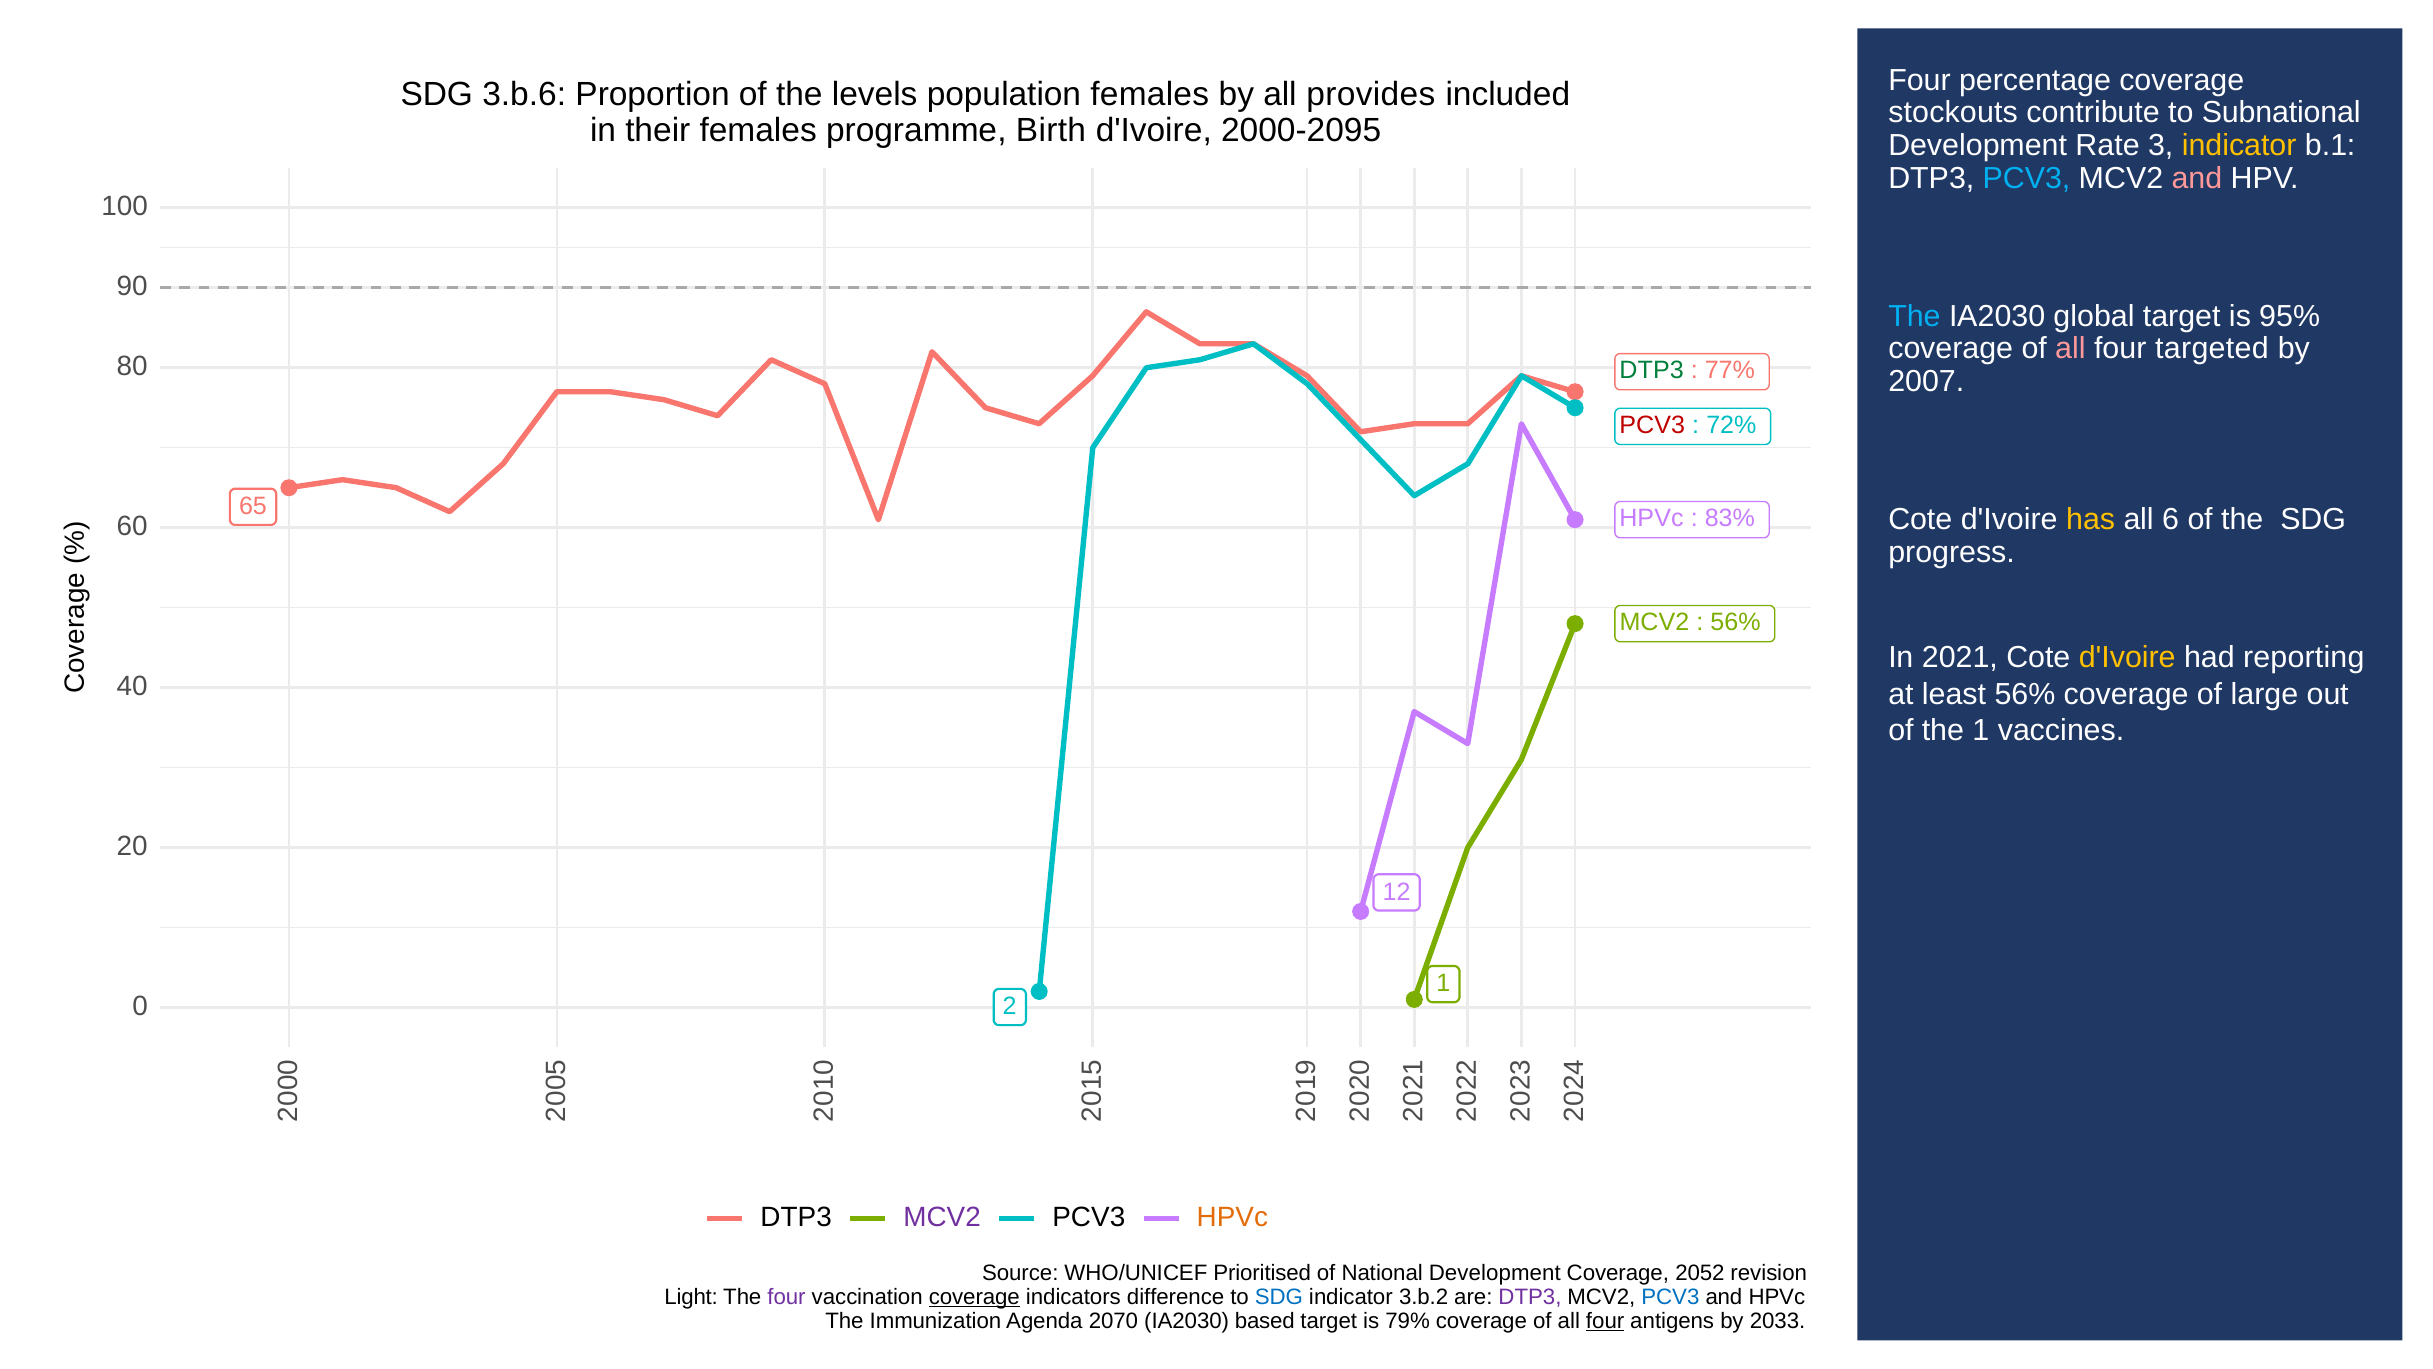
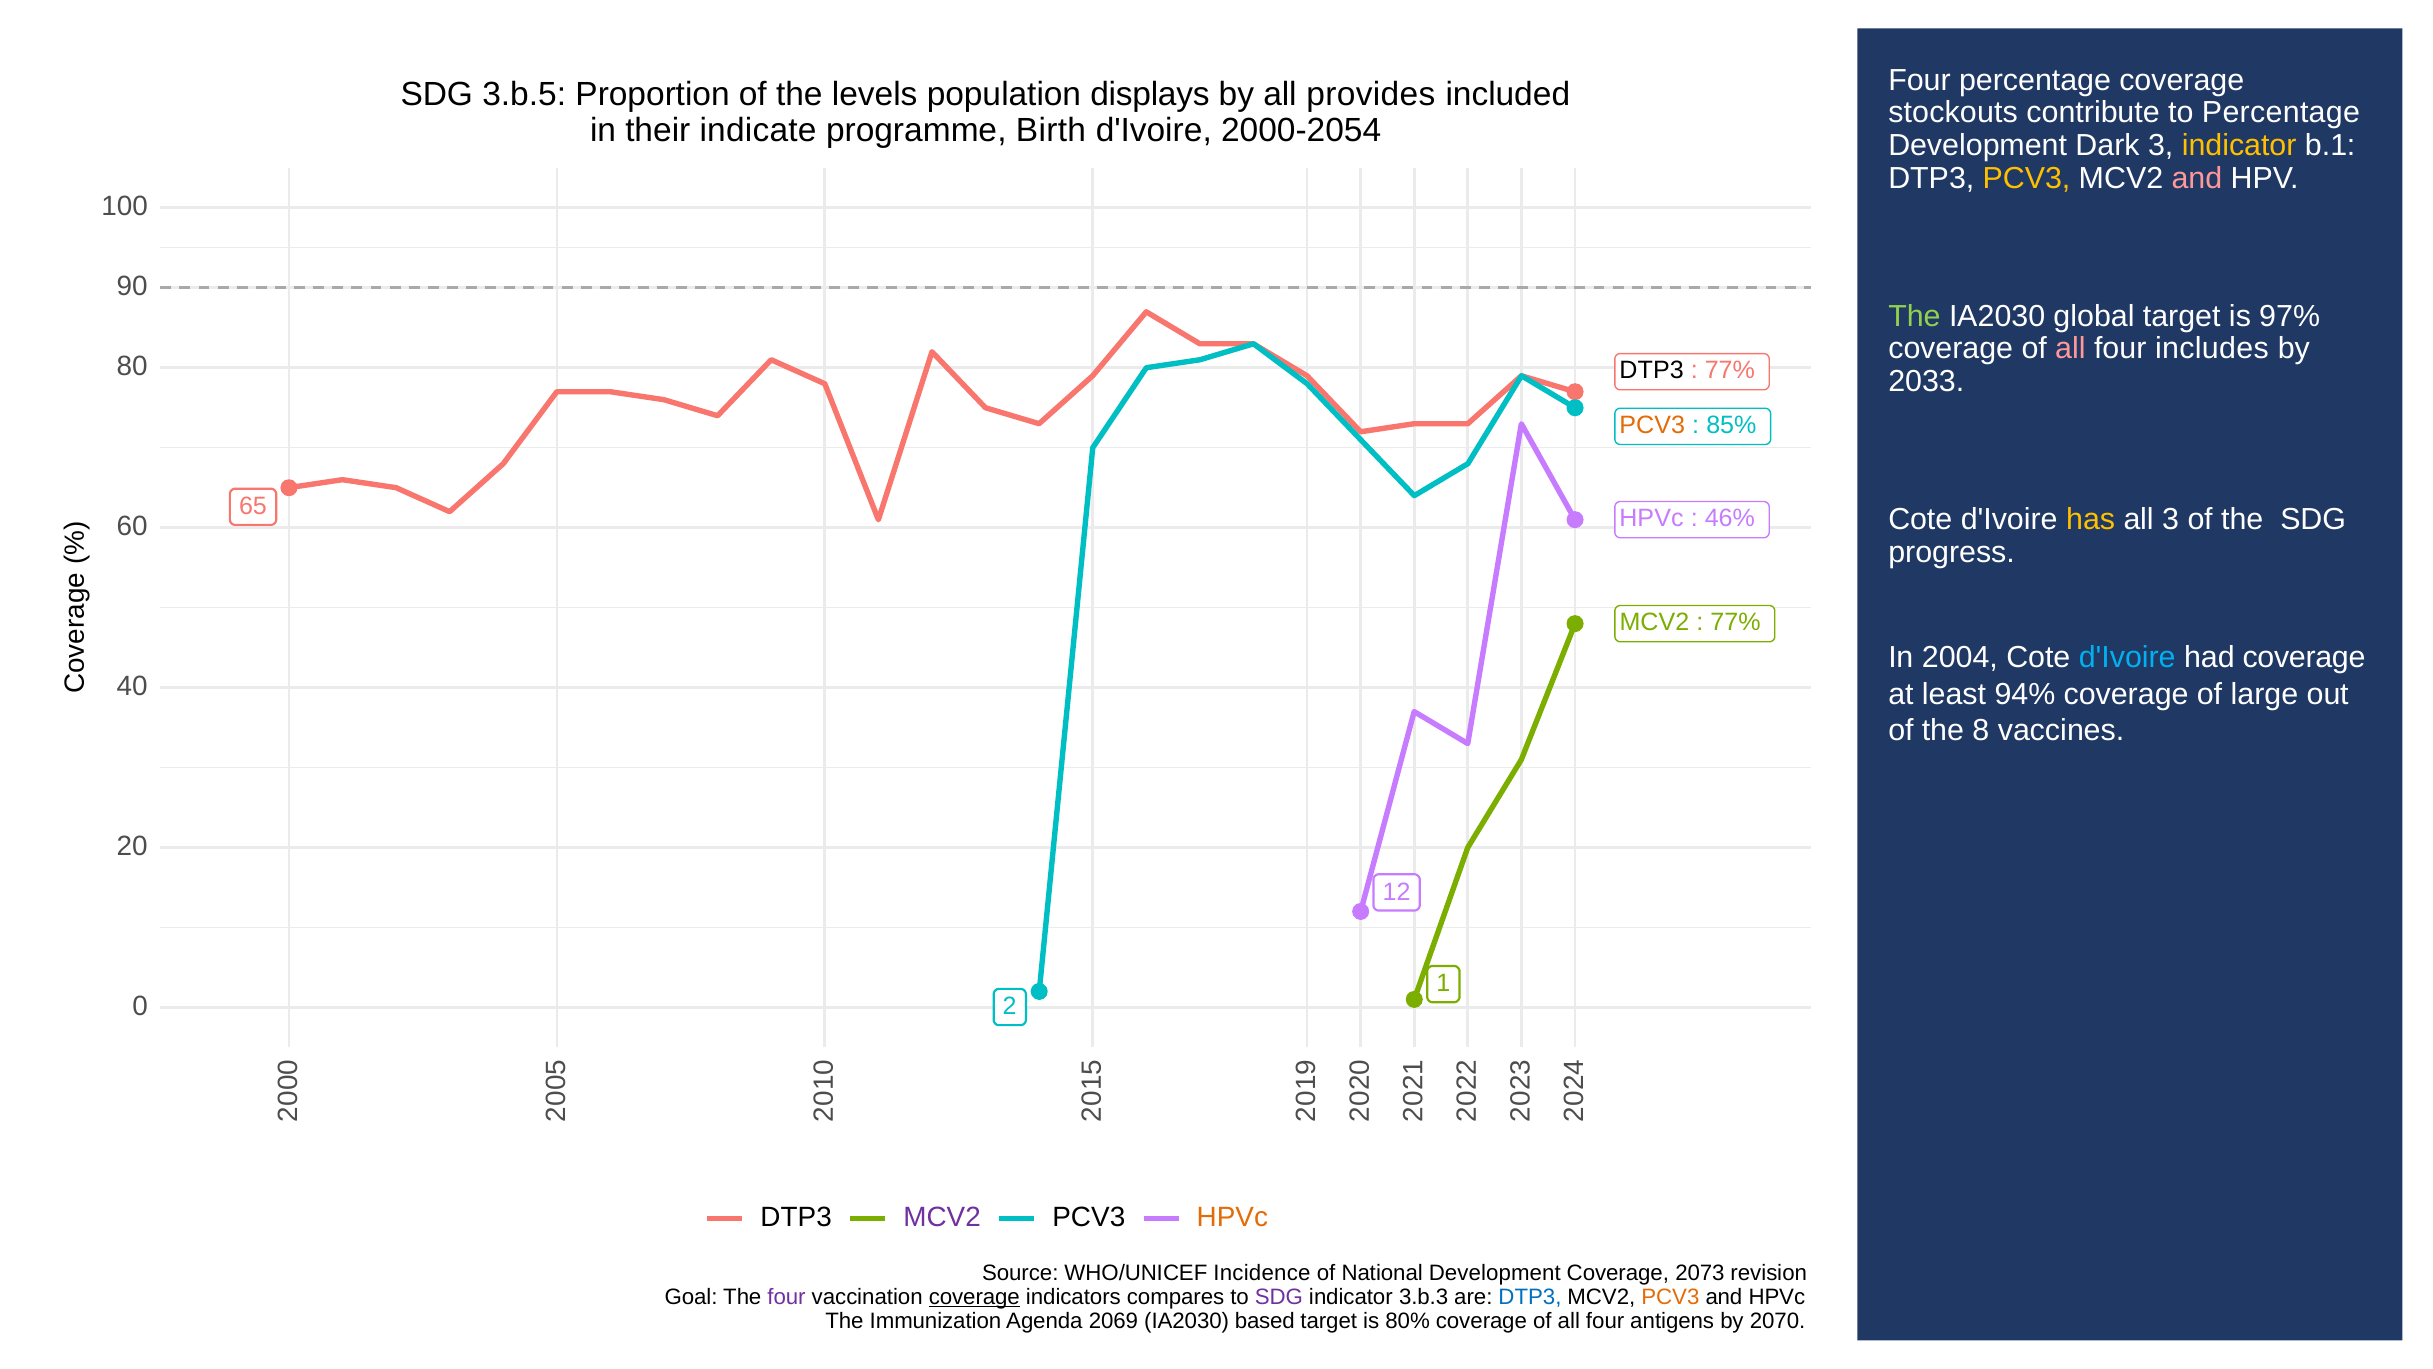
3.b.6: 3.b.6 -> 3.b.5 (524, 94)
population females: females -> displays (1150, 94)
to Subnational: Subnational -> Percentage (2281, 113)
their females: females -> indicate (758, 130)
2000-2095: 2000-2095 -> 2000-2054 (1301, 130)
Rate: Rate -> Dark (2108, 146)
PCV3 colour: light blue -> yellow (2027, 178)
The colour: light blue -> light green (1914, 316)
95%: 95% -> 97% (2290, 316)
targeted: targeted -> includes (2212, 349)
DTP3 colour: green -> black (1652, 370)
2007: 2007 -> 2033 (1926, 382)
PCV3 colour: red -> orange (1652, 425)
72%: 72% -> 85% (1731, 425)
all 6: 6 -> 3 (2170, 519)
83%: 83% -> 46% (1730, 518)
56%: 56% -> 77% (1735, 622)
2021: 2021 -> 2004 (1960, 658)
d'Ivoire colour: yellow -> light blue (2127, 658)
had reporting: reporting -> coverage (2304, 658)
least 56%: 56% -> 94% (2025, 694)
the 1: 1 -> 8 (1981, 731)
Prioritised: Prioritised -> Incidence (1262, 1272)
2052: 2052 -> 2073 (1700, 1272)
Light: Light -> Goal (691, 1296)
difference: difference -> compares (1176, 1296)
SDG colour: blue -> purple (1279, 1296)
3.b.2: 3.b.2 -> 3.b.3 (1424, 1296)
DTP3 colour: purple -> blue (1530, 1296)
PCV3 colour: blue -> orange (1670, 1296)
2070: 2070 -> 2069 (1113, 1321)
79%: 79% -> 80% (1408, 1321)
four underline: present -> none (1605, 1321)
2033: 2033 -> 2070 (1778, 1321)
